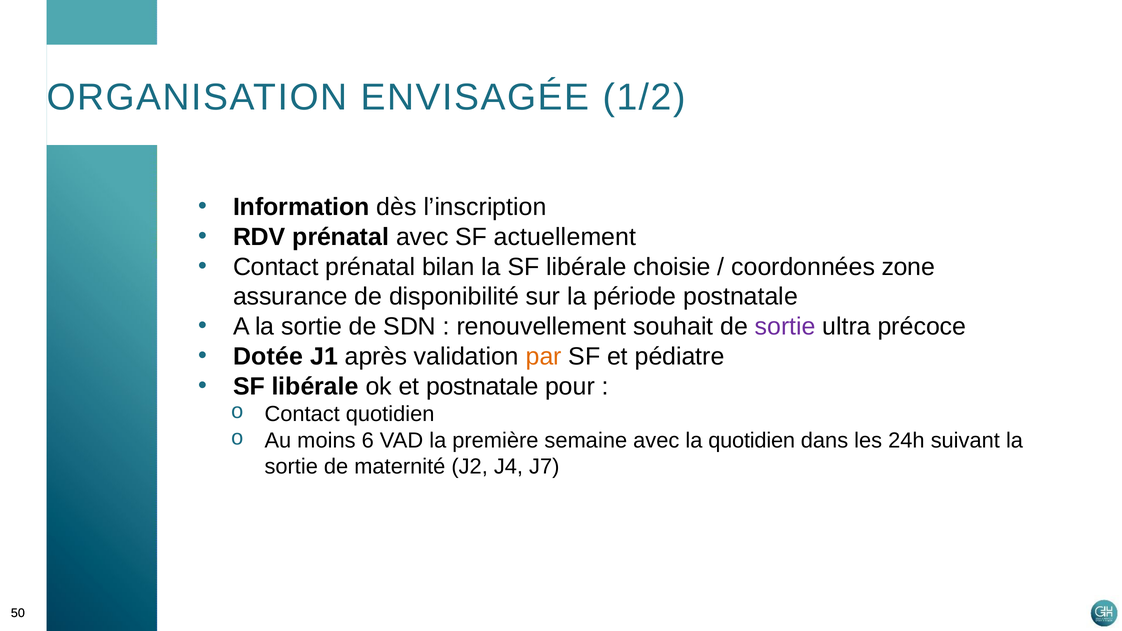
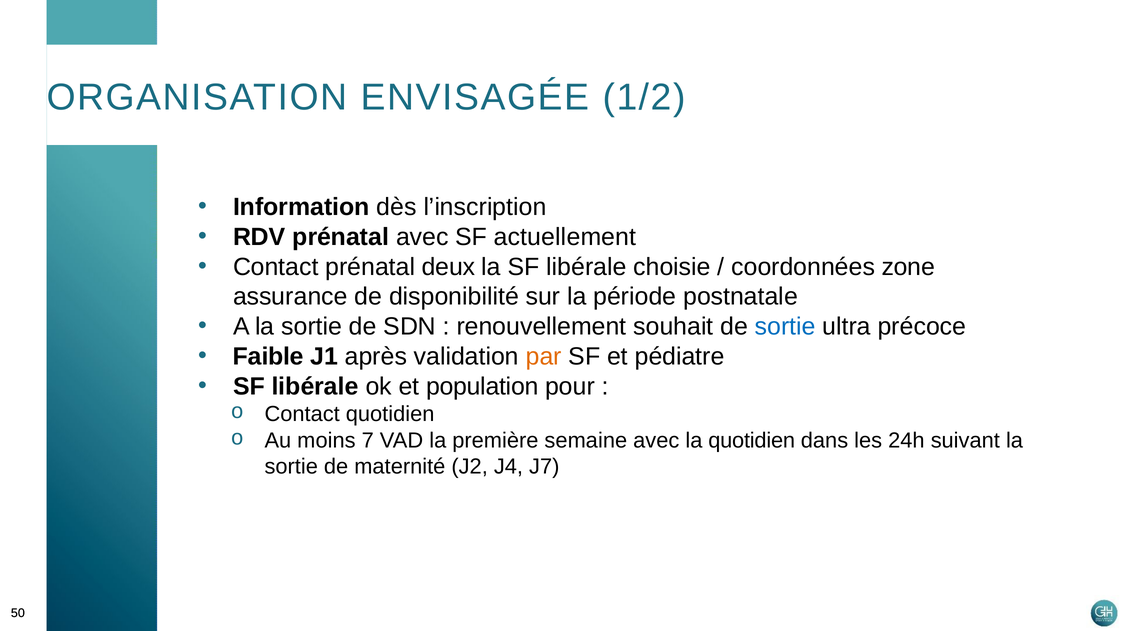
bilan: bilan -> deux (448, 267)
sortie colour: purple -> blue (785, 327)
Dotée: Dotée -> Faible (268, 357)
et postnatale: postnatale -> population (482, 386)
6: 6 -> 7 (368, 440)
